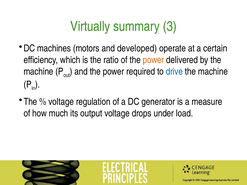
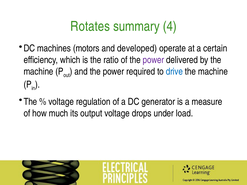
Virtually: Virtually -> Rotates (90, 26)
3: 3 -> 4 (170, 26)
power colour: orange -> purple (153, 60)
